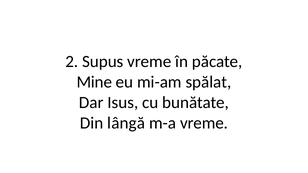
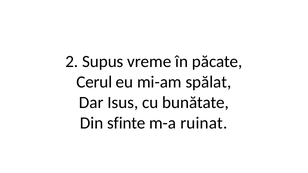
Mine: Mine -> Cerul (94, 82)
lângă: lângă -> sfinte (126, 123)
m-a vreme: vreme -> ruinat (204, 123)
